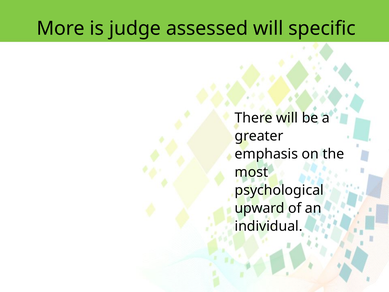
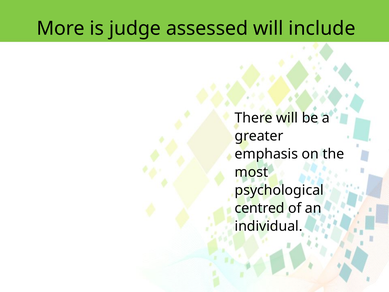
specific: specific -> include (322, 29)
upward: upward -> centred (260, 208)
